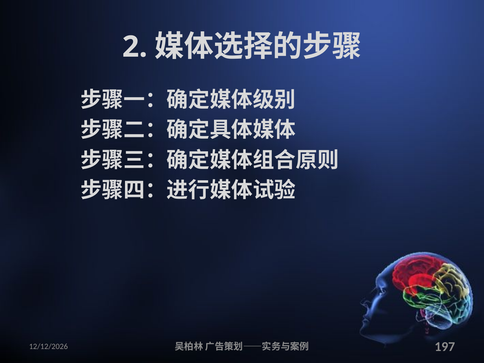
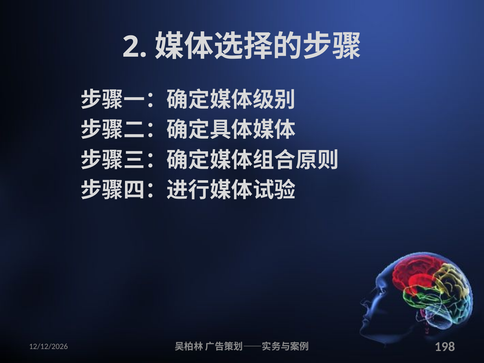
197: 197 -> 198 (445, 347)
